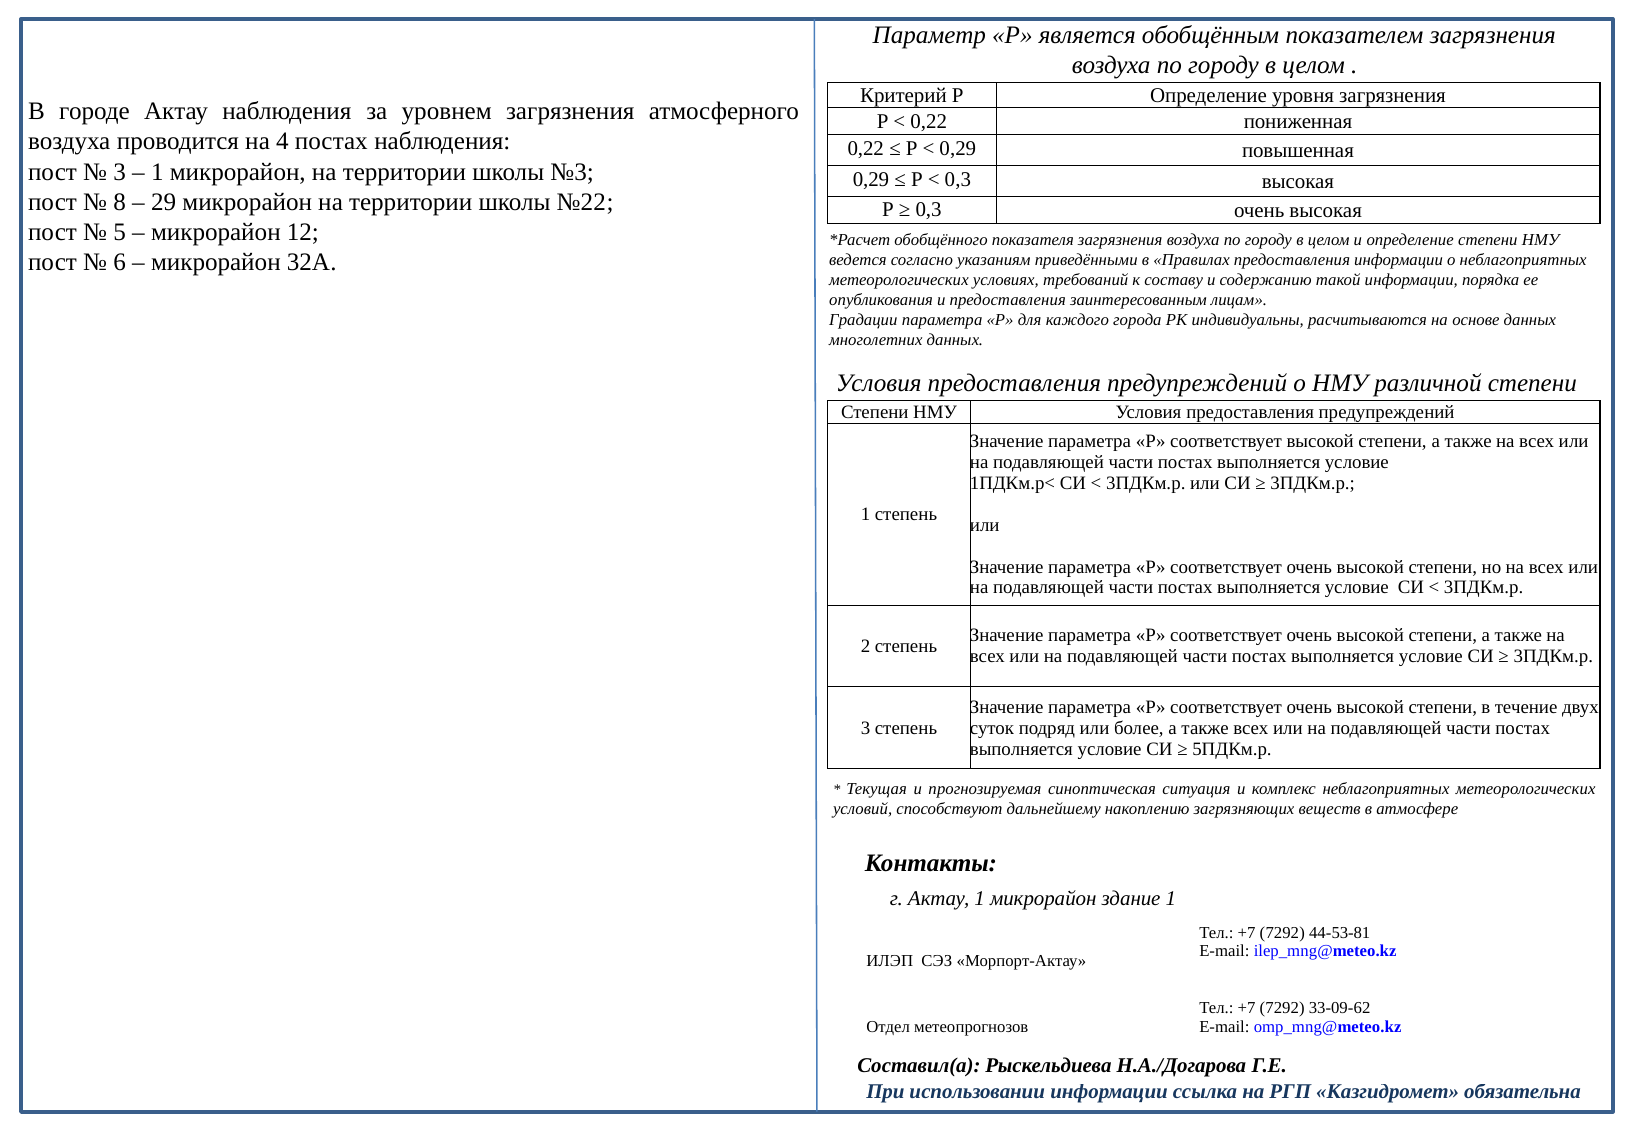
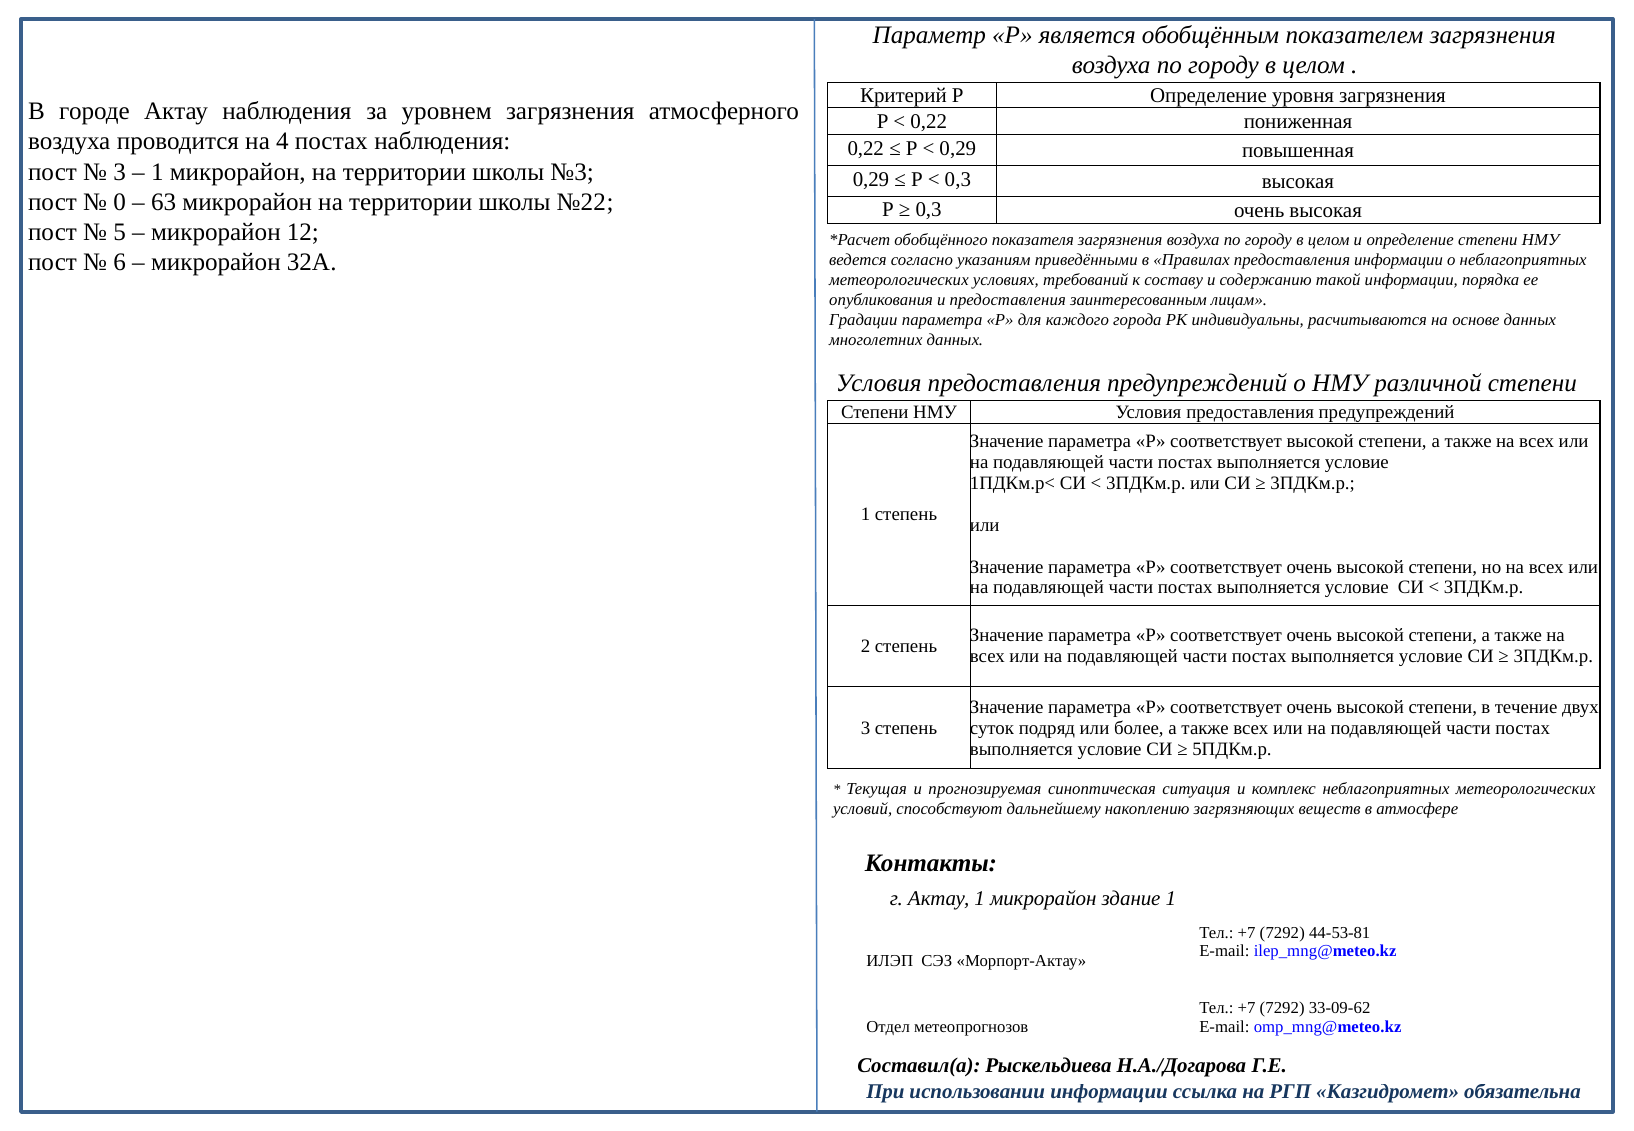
8: 8 -> 0 (120, 202)
29: 29 -> 63 (164, 202)
